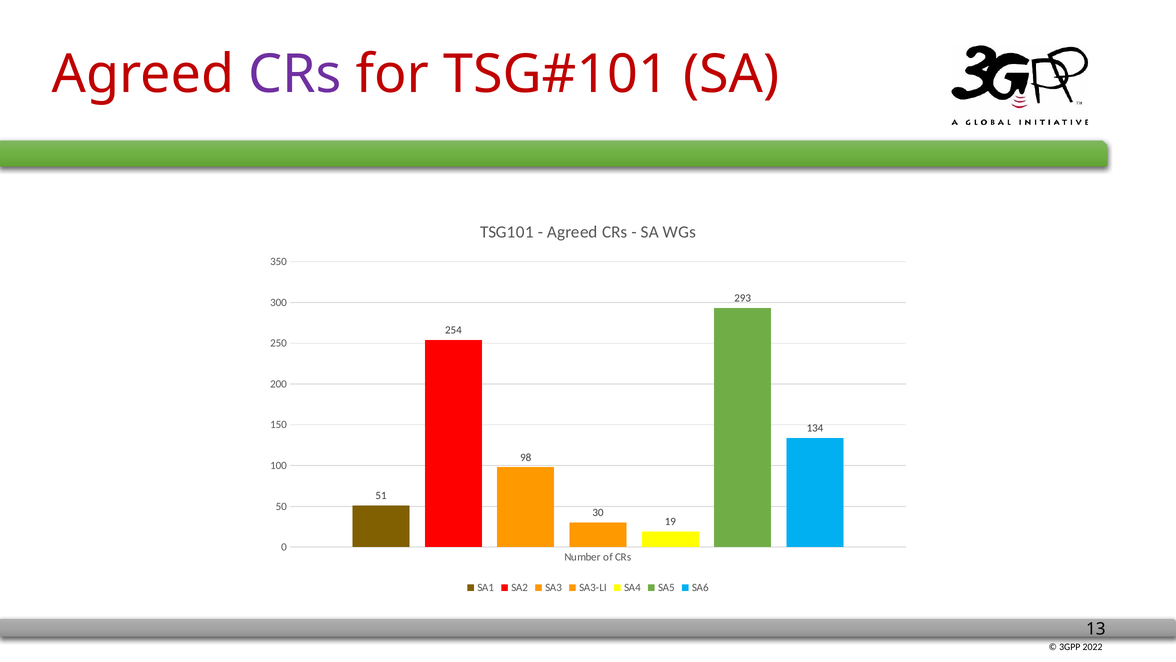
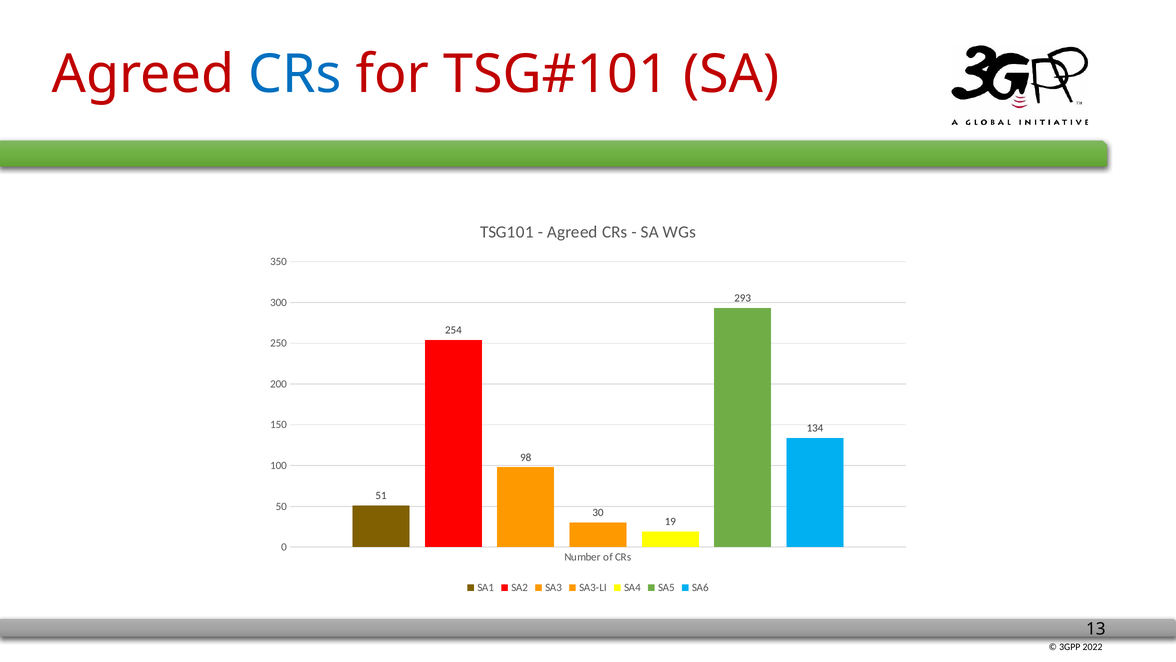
CRs colour: purple -> blue (295, 75)
